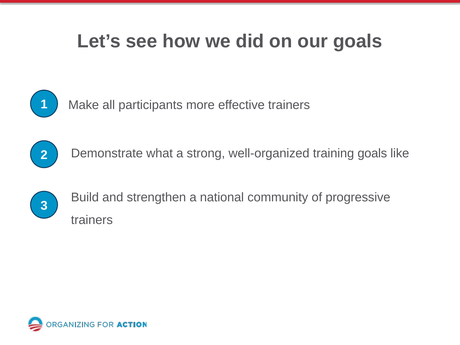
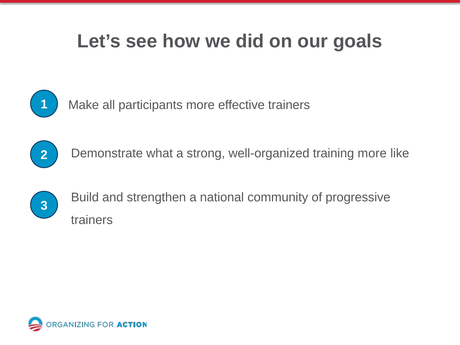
training goals: goals -> more (372, 153)
